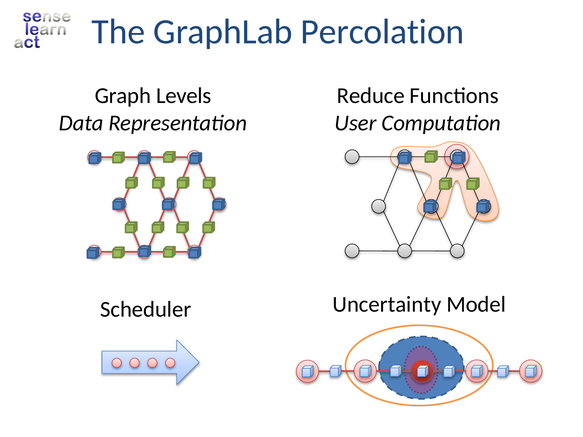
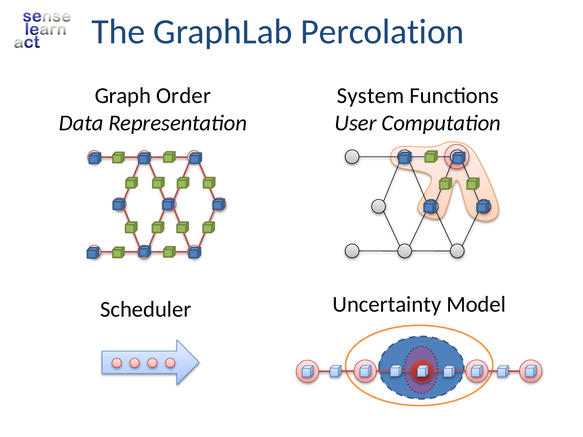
Levels: Levels -> Order (184, 96)
Reduce: Reduce -> System (371, 96)
